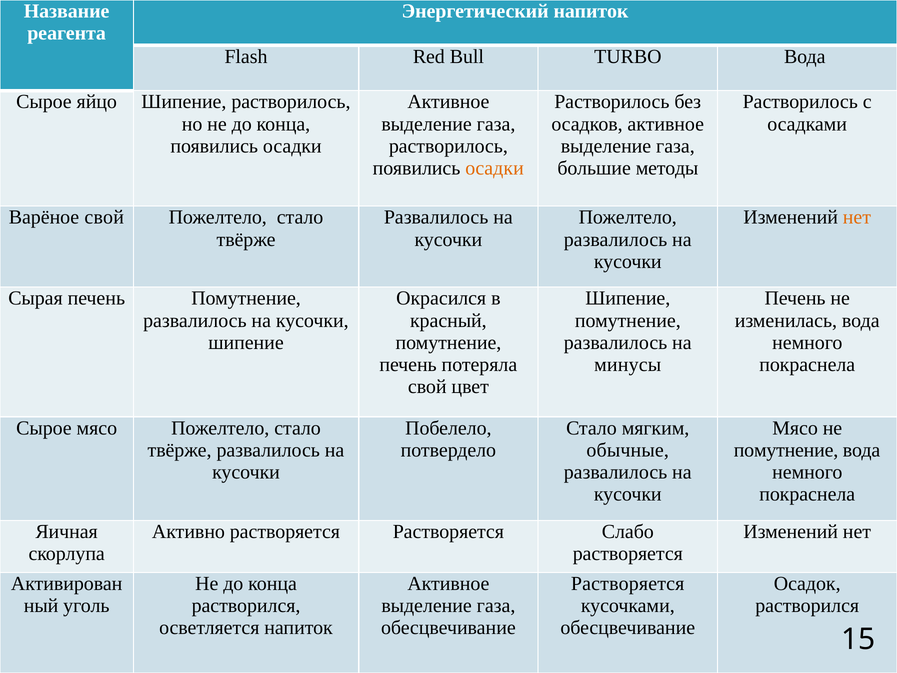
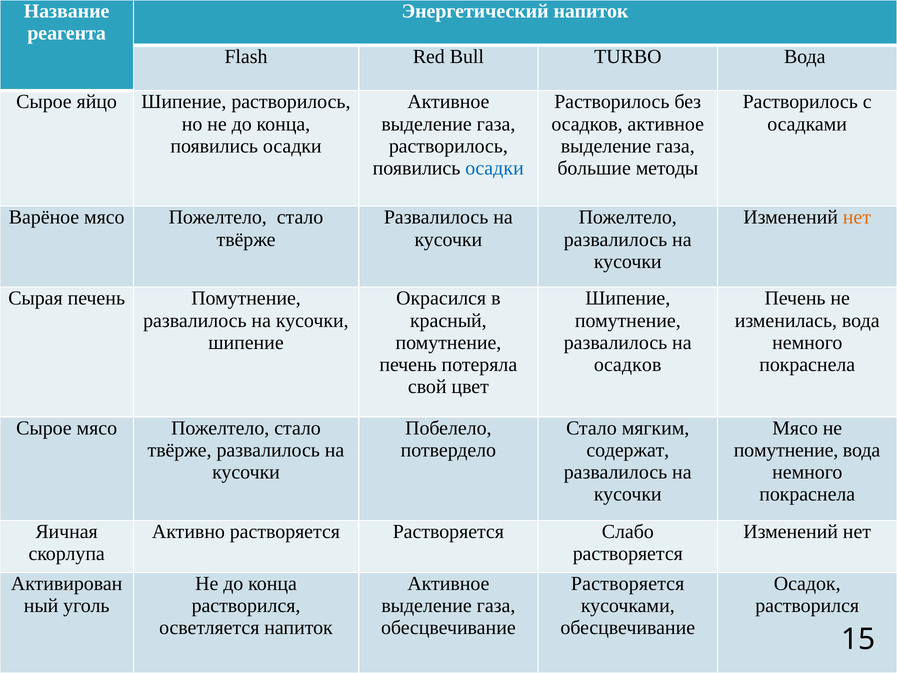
осадки colour: orange -> blue (495, 168)
Варёное свой: свой -> мясо (104, 217)
минусы: минусы -> осадков (628, 365)
обычные: обычные -> содержат (628, 450)
